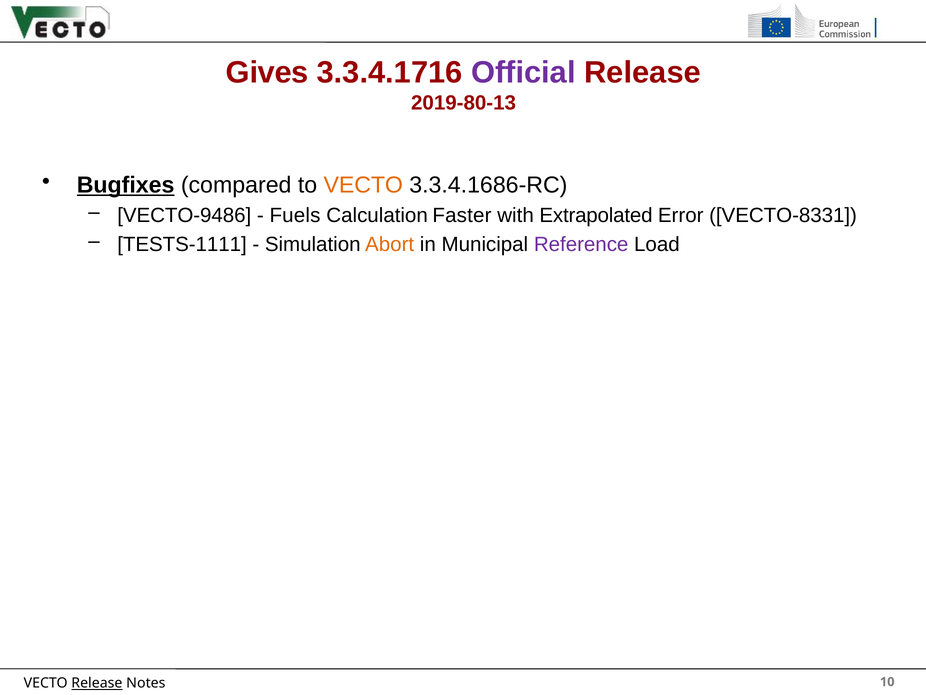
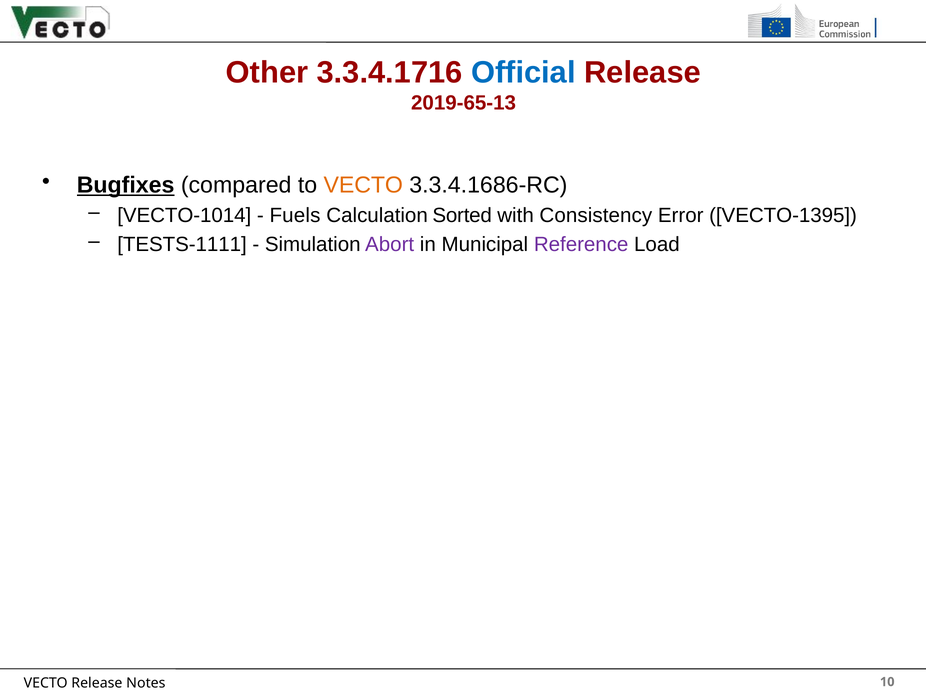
Gives: Gives -> Other (267, 73)
Official colour: purple -> blue (523, 73)
2019-80-13: 2019-80-13 -> 2019-65-13 (464, 103)
VECTO-9486: VECTO-9486 -> VECTO-1014 (184, 215)
Faster: Faster -> Sorted (462, 215)
Extrapolated: Extrapolated -> Consistency (596, 215)
VECTO-8331: VECTO-8331 -> VECTO-1395 (783, 215)
Abort colour: orange -> purple (390, 244)
Release underline: present -> none (97, 683)
